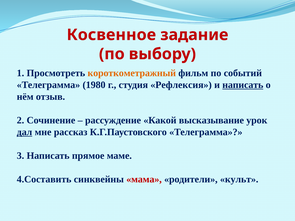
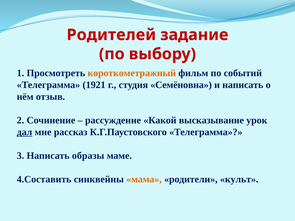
Косвенное: Косвенное -> Родителей (111, 35)
1980: 1980 -> 1921 (94, 85)
Рефлексия: Рефлексия -> Семёновна (181, 85)
написать underline: present -> none (243, 85)
прямое: прямое -> образы (88, 156)
мама colour: red -> orange (144, 179)
